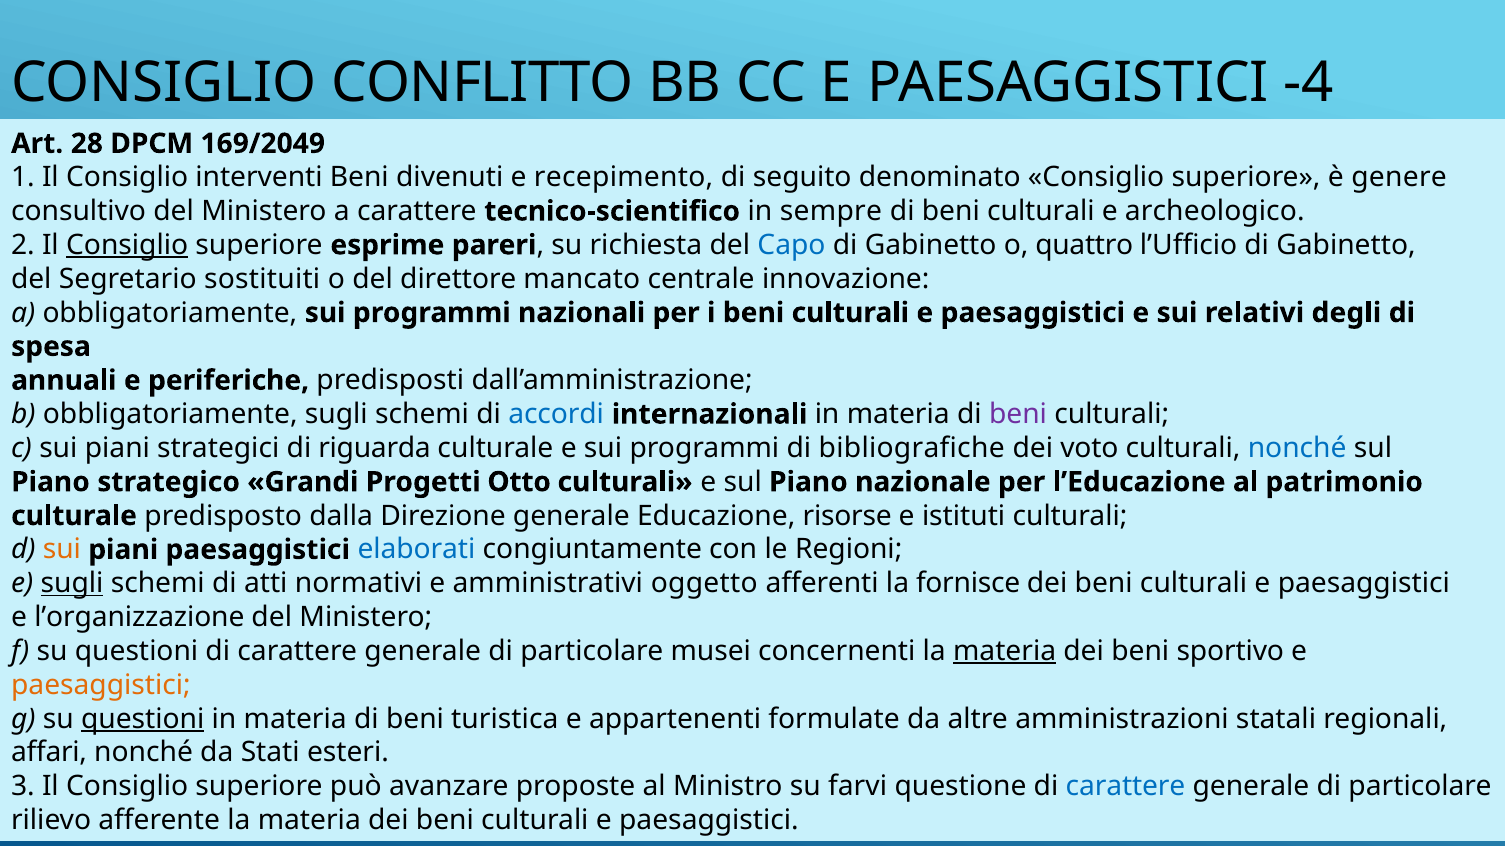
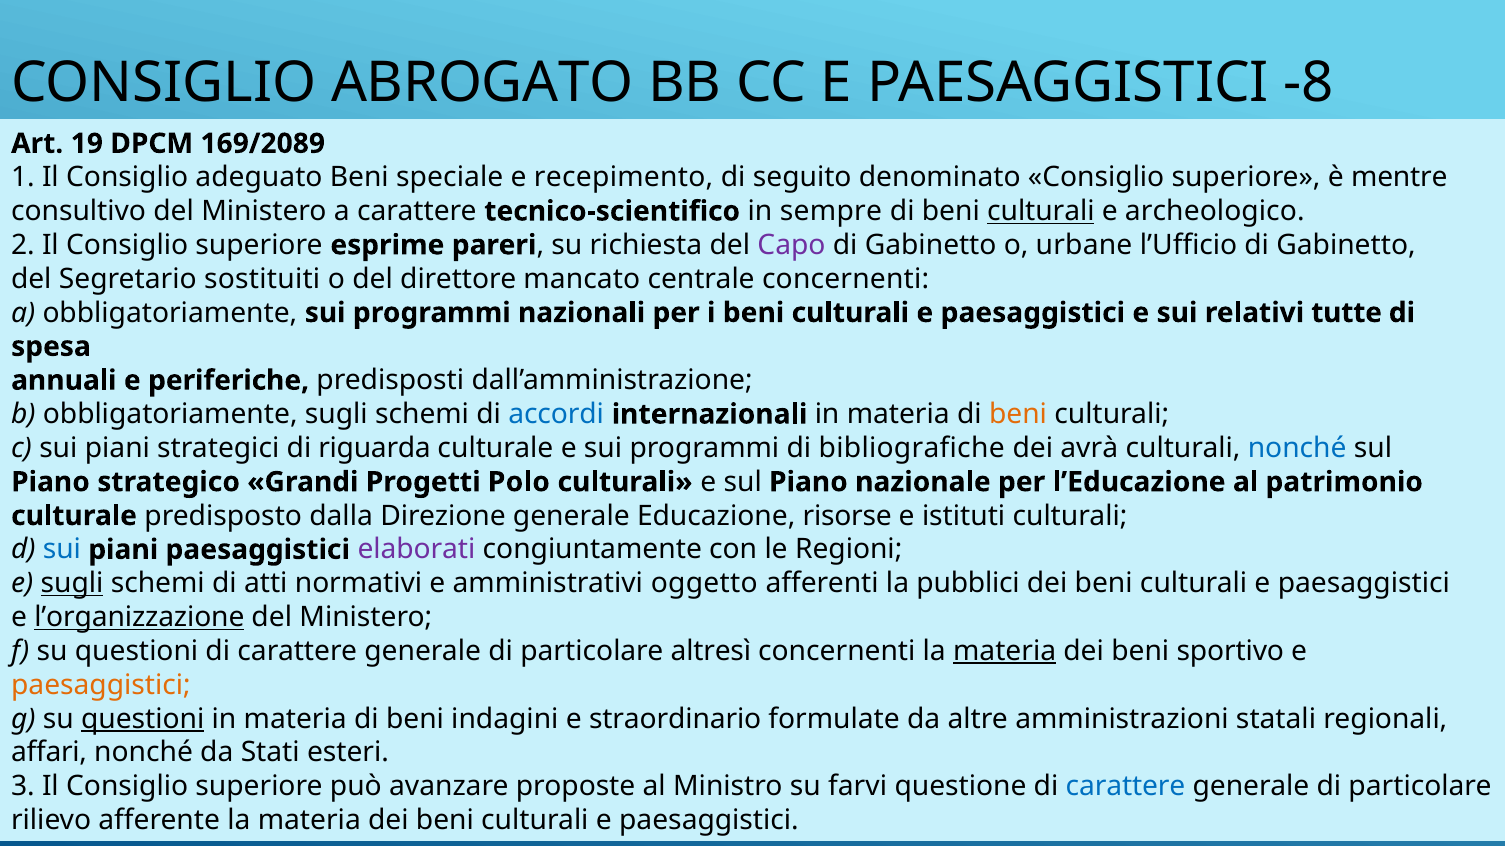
CONFLITTO: CONFLITTO -> ABROGATO (482, 83)
-4: -4 -> -8 (1309, 83)
28: 28 -> 19 (87, 144)
169/2049: 169/2049 -> 169/2089 (263, 144)
interventi: interventi -> adeguato (259, 178)
divenuti: divenuti -> speciale (450, 178)
genere: genere -> mentre (1399, 178)
culturali underline: none -> present (1041, 211)
Consiglio underline: present -> none (127, 245)
Capo colour: blue -> purple (791, 245)
quattro: quattro -> urbane (1084, 245)
centrale innovazione: innovazione -> concernenti (846, 279)
degli: degli -> tutte (1347, 313)
beni colour: purple -> orange (1018, 415)
voto: voto -> avrà (1089, 448)
Otto: Otto -> Polo (519, 482)
sui colour: orange -> blue (62, 550)
elaborati colour: blue -> purple (416, 550)
fornisce: fornisce -> pubblici (968, 584)
l’organizzazione underline: none -> present (139, 618)
musei: musei -> altresì (711, 652)
turistica: turistica -> indagini (505, 719)
appartenenti: appartenenti -> straordinario (675, 719)
